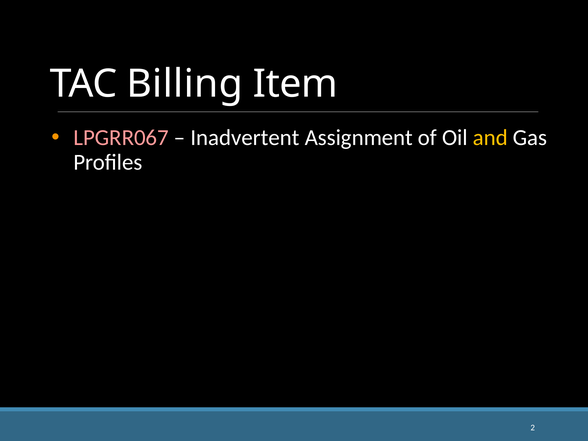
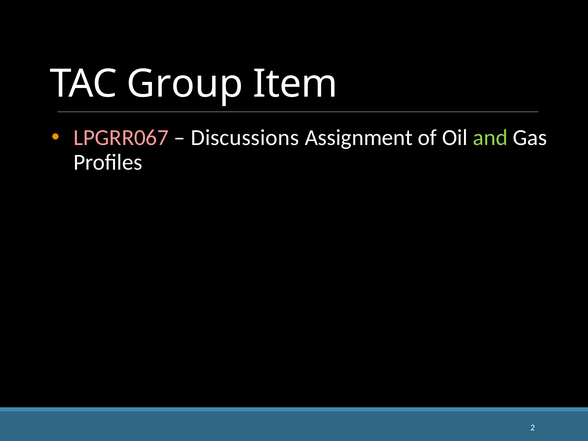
Billing: Billing -> Group (185, 84)
Inadvertent: Inadvertent -> Discussions (245, 138)
and colour: yellow -> light green (490, 138)
